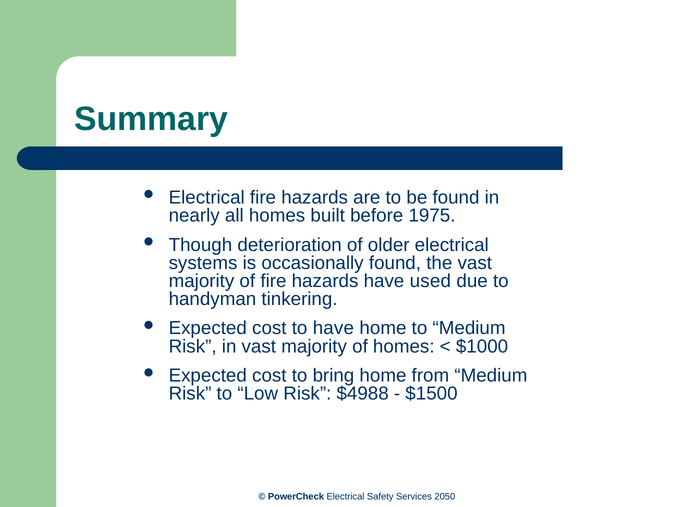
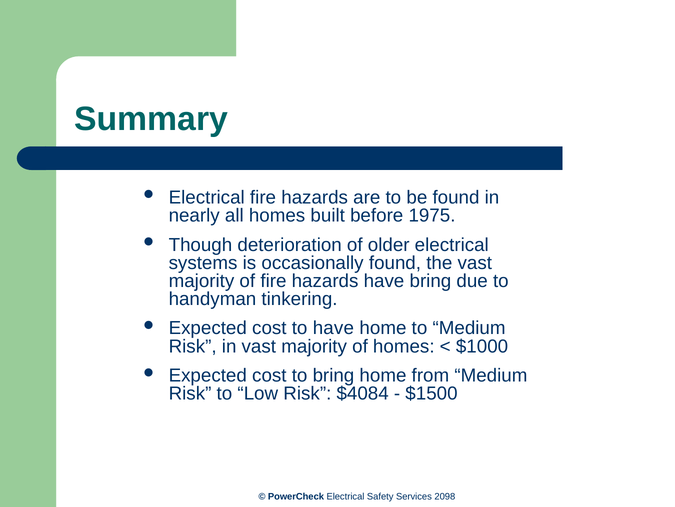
have used: used -> bring (430, 281)
$4988: $4988 -> $4084 (363, 393)
2050: 2050 -> 2098 (445, 496)
